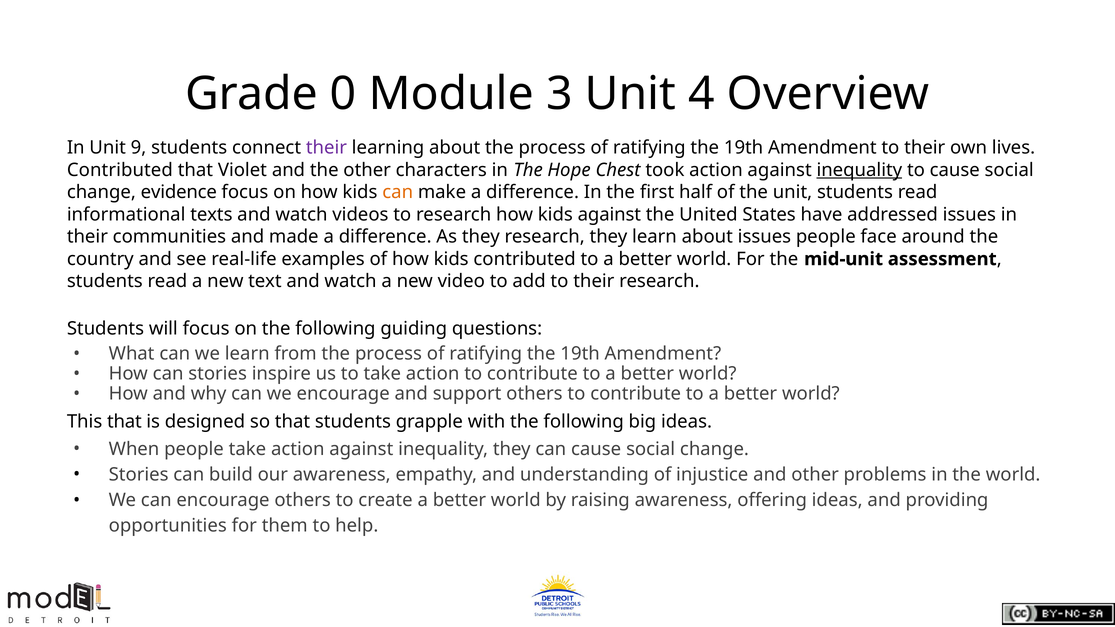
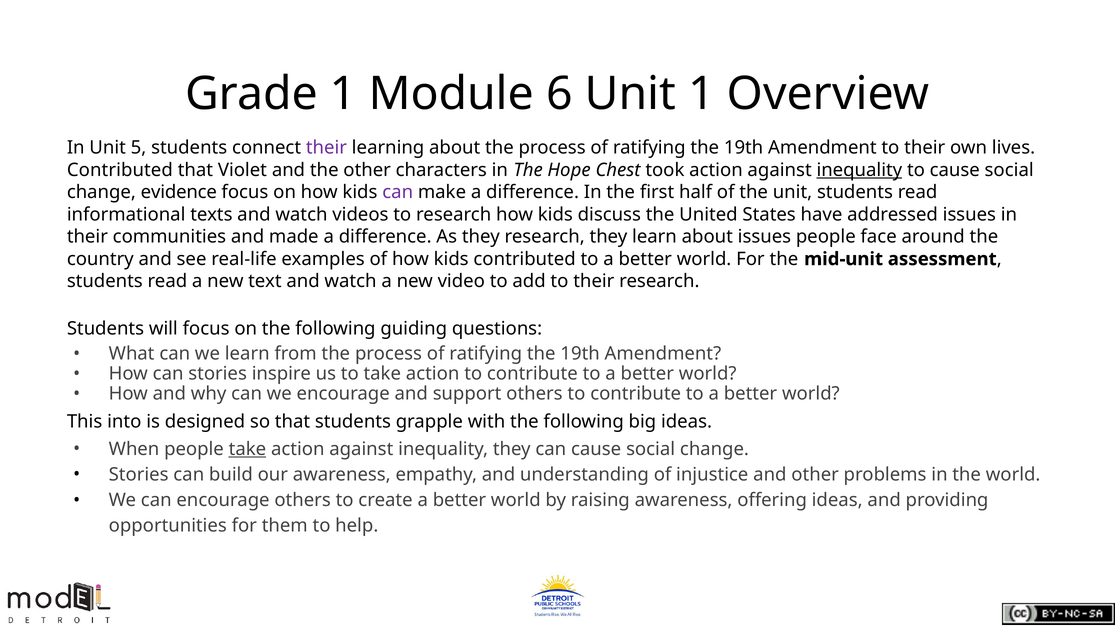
Grade 0: 0 -> 1 (343, 94)
3: 3 -> 6 (560, 94)
Unit 4: 4 -> 1 (702, 94)
9: 9 -> 5 (139, 148)
can colour: orange -> purple (398, 192)
kids against: against -> discuss (609, 215)
This that: that -> into (124, 422)
take underline: none -> present (247, 449)
